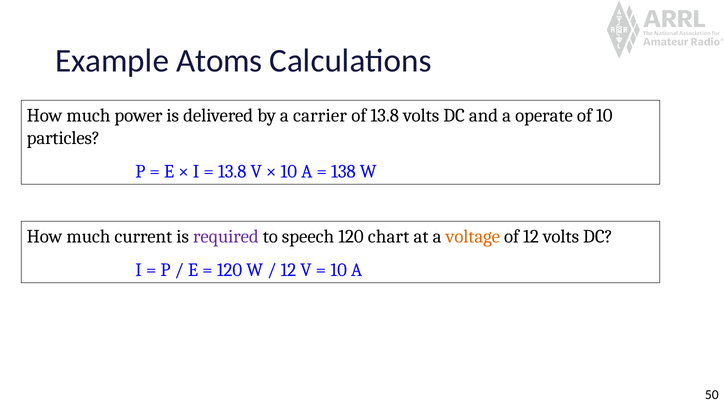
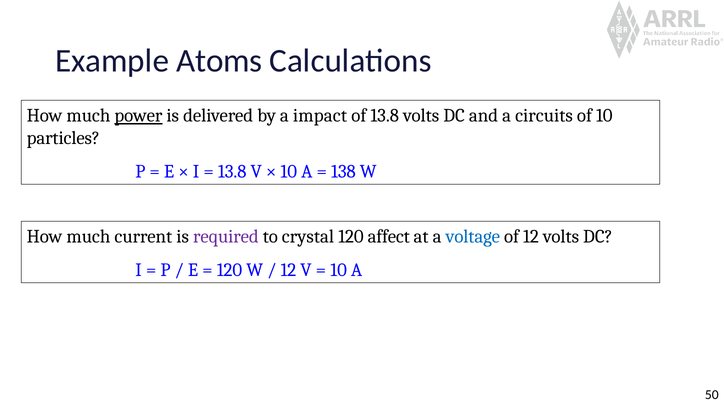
power underline: none -> present (138, 116)
carrier: carrier -> impact (320, 116)
operate: operate -> circuits (544, 116)
speech: speech -> crystal (308, 237)
chart: chart -> affect (389, 237)
voltage colour: orange -> blue (473, 237)
